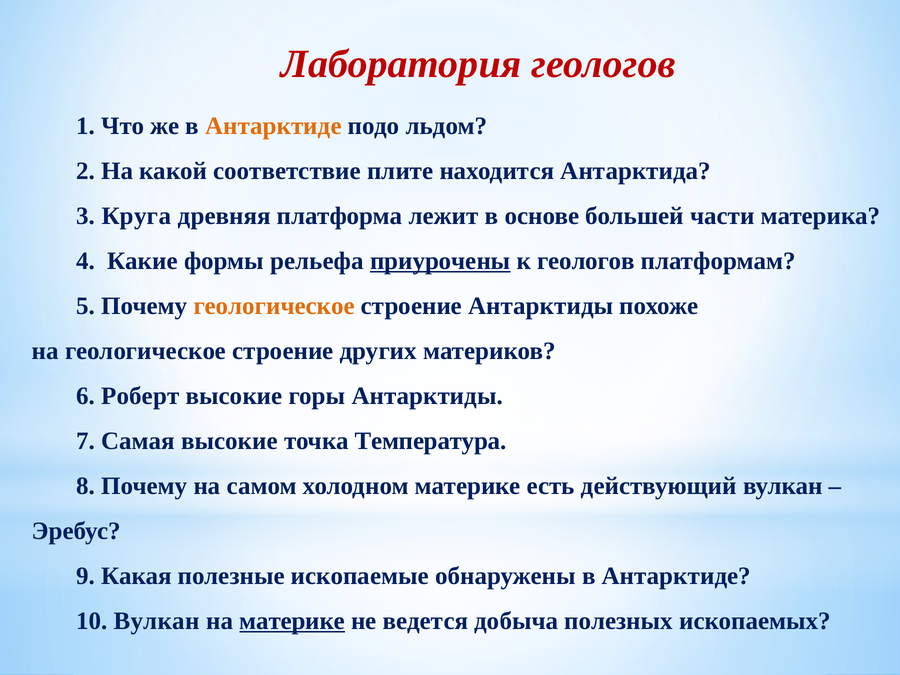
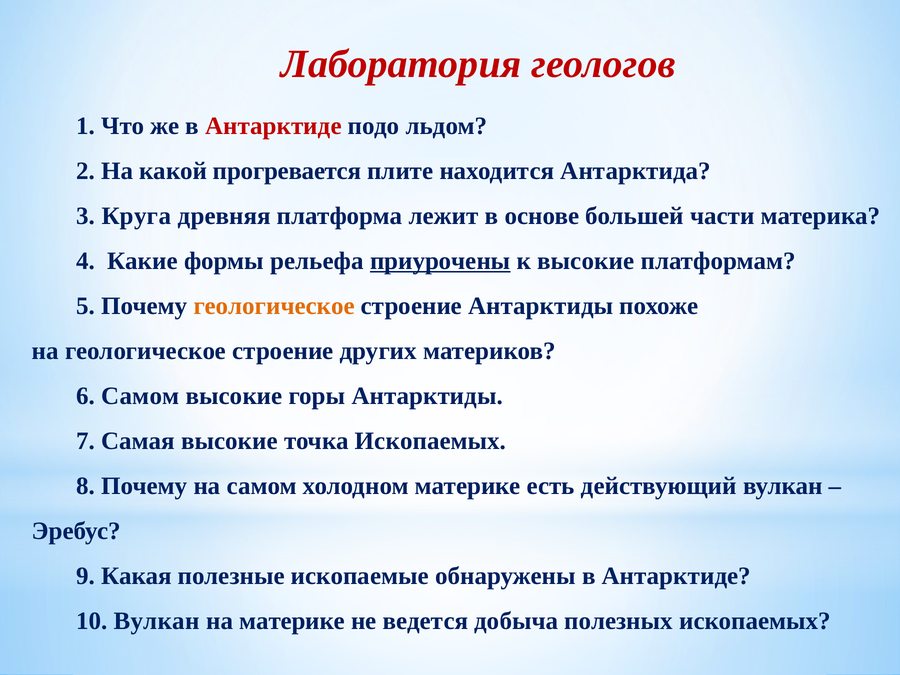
Антарктиде colour: orange -> red (273, 126)
соответствие: соответствие -> прогревается (287, 171)
к геологов: геологов -> высокие (586, 261)
6 Роберт: Роберт -> Самом (140, 396)
точка Температура: Температура -> Ископаемых (431, 441)
материке underline: present -> none (292, 621)
